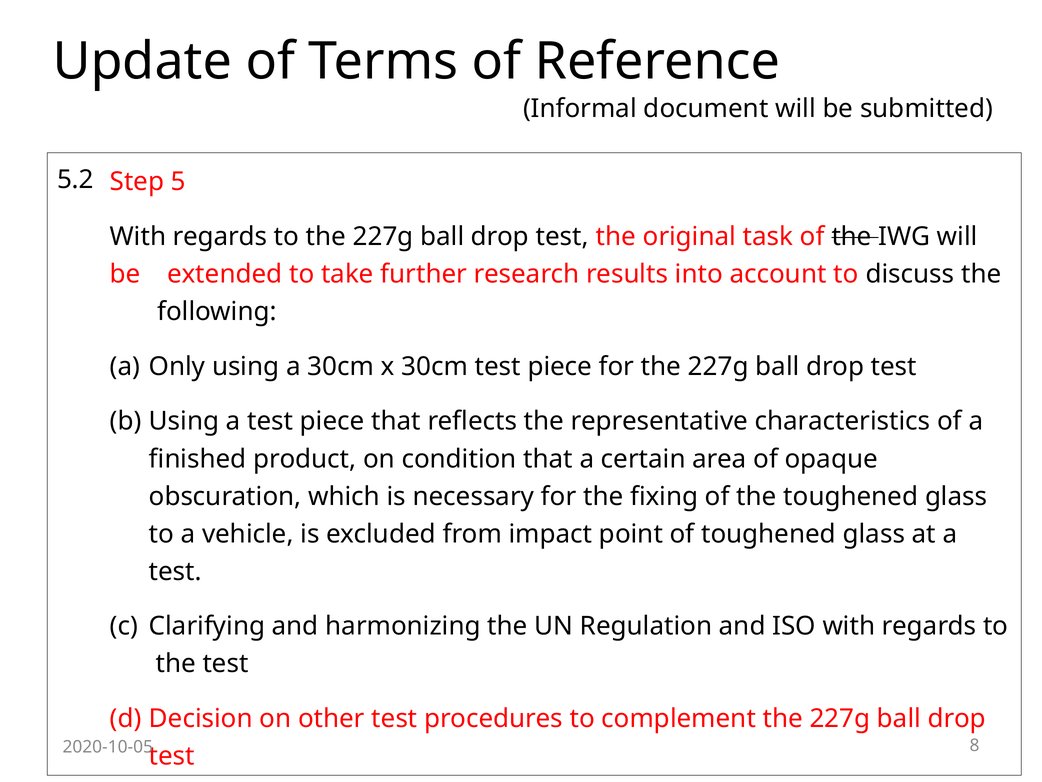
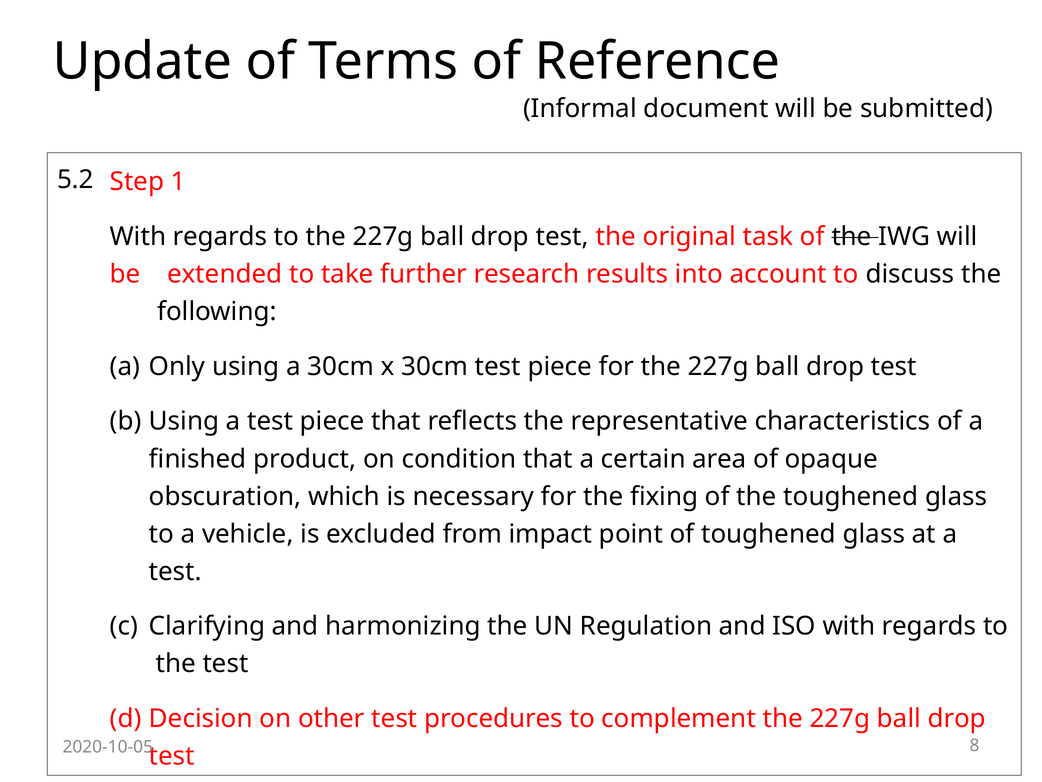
5: 5 -> 1 (178, 182)
